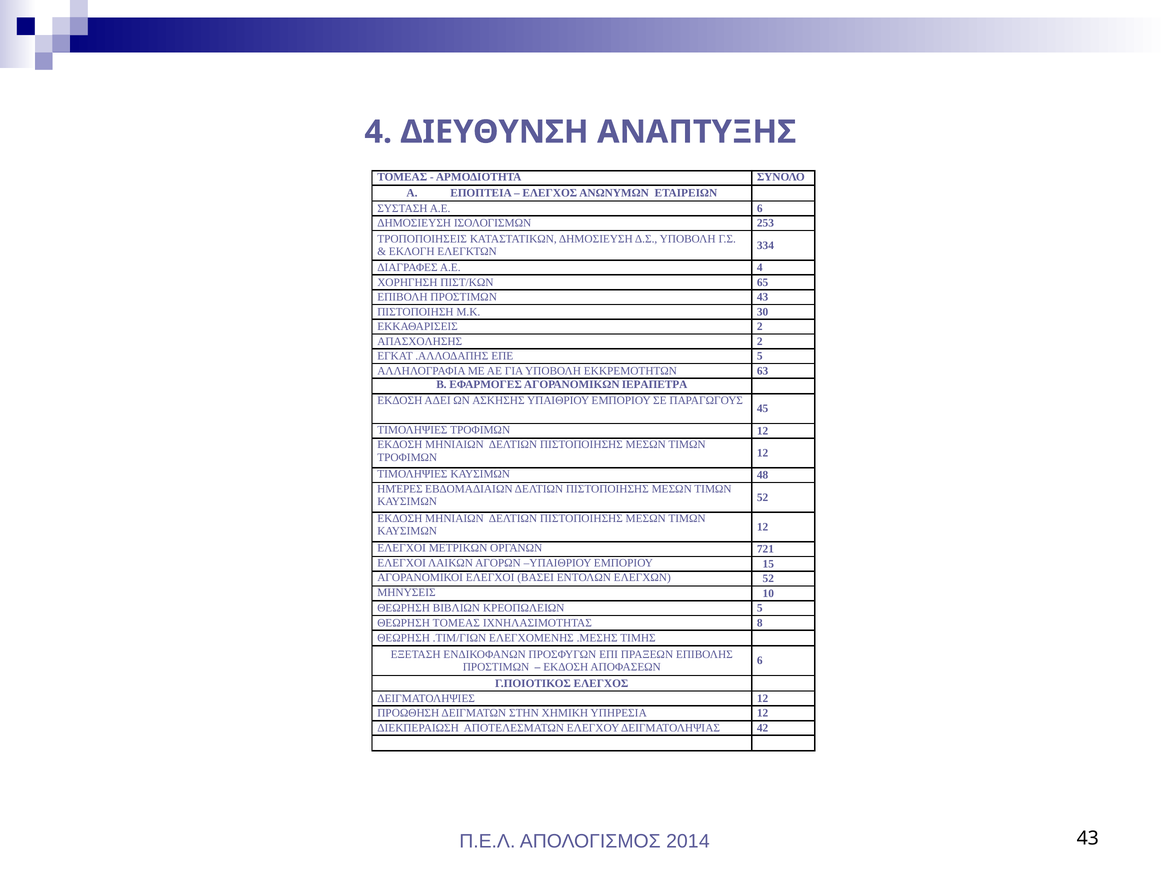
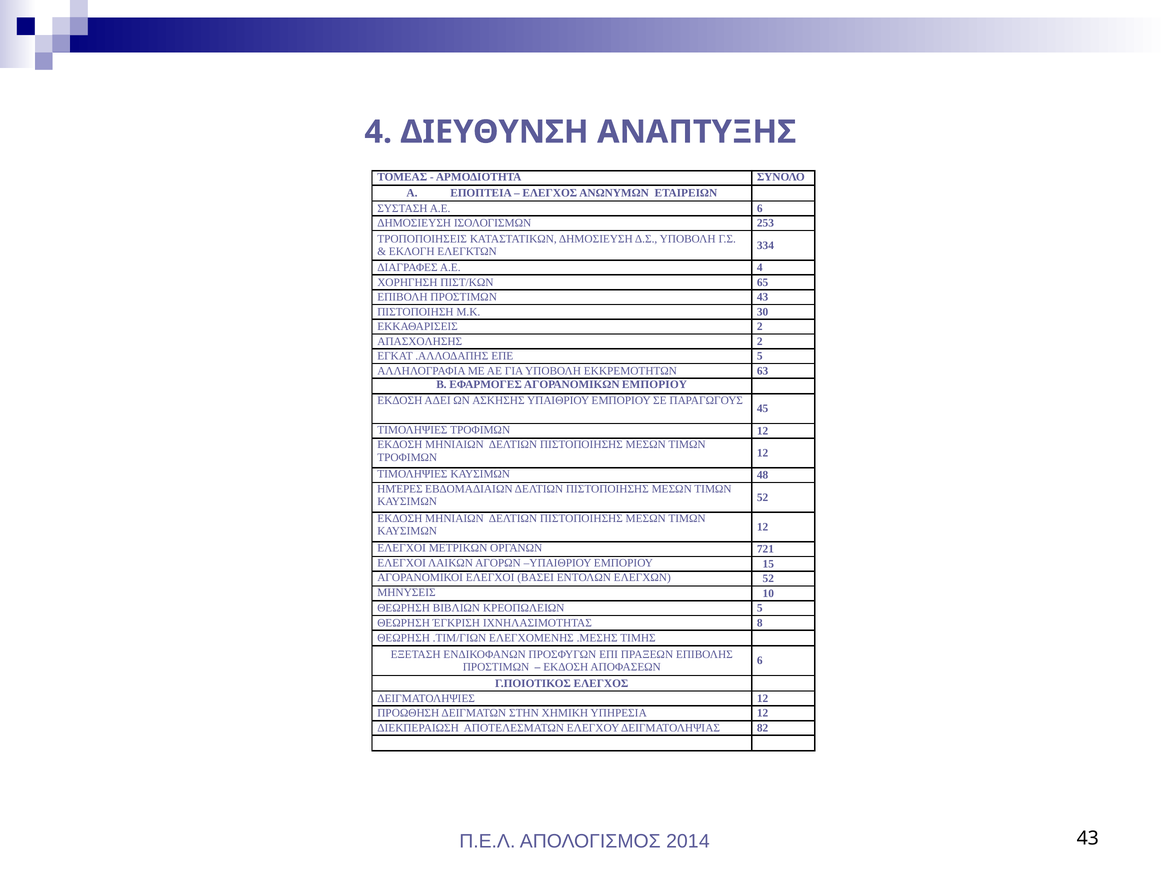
ΑΓΟΡΑΝΟΜΙΚΩΝ ΙΕΡΑΠΕΤΡΑ: ΙΕΡΑΠΕΤΡΑ -> ΕΜΠΟΡΙΟΥ (654, 385)
ΘΕΩΡΗΣΗ ΤΟΜΕΑΣ: ΤΟΜΕΑΣ -> ΈΓΚΡΙΣΗ (456, 623)
42: 42 -> 82 (763, 728)
